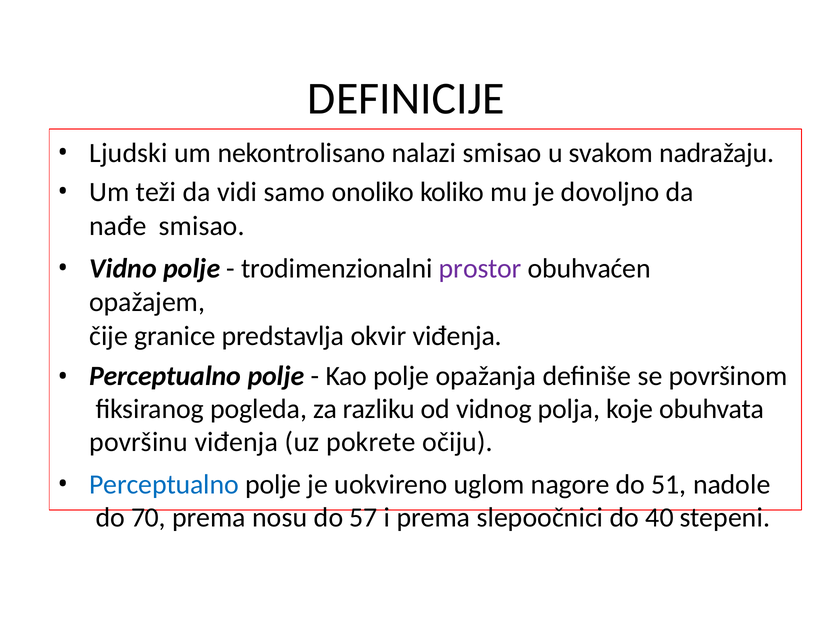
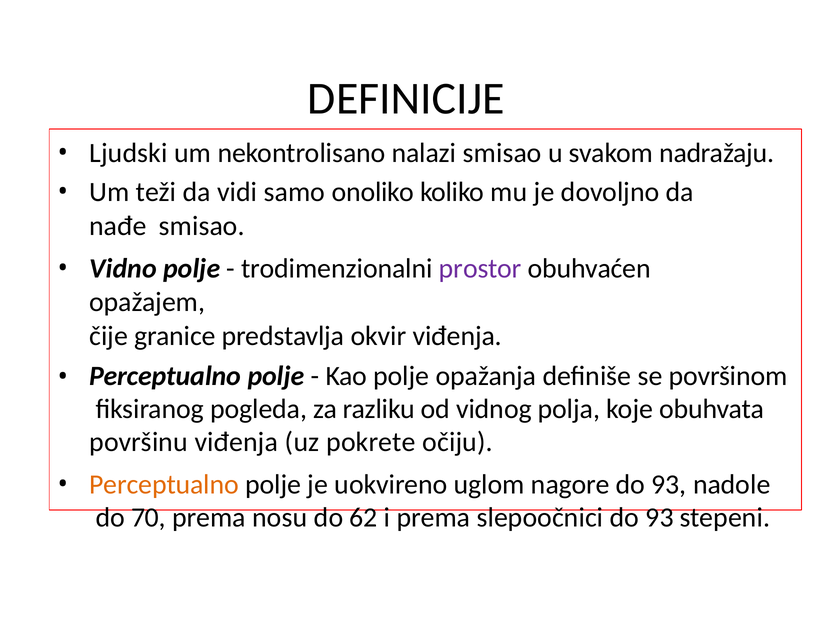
Perceptualno colour: blue -> orange (164, 484)
nagore do 51: 51 -> 93 (669, 484)
57: 57 -> 62 (363, 517)
slepoočnici do 40: 40 -> 93 (660, 517)
